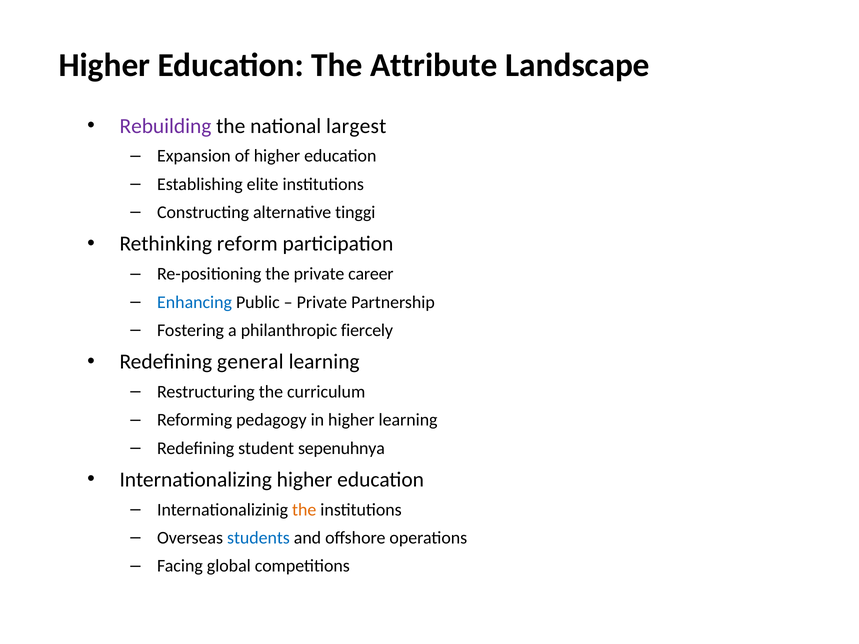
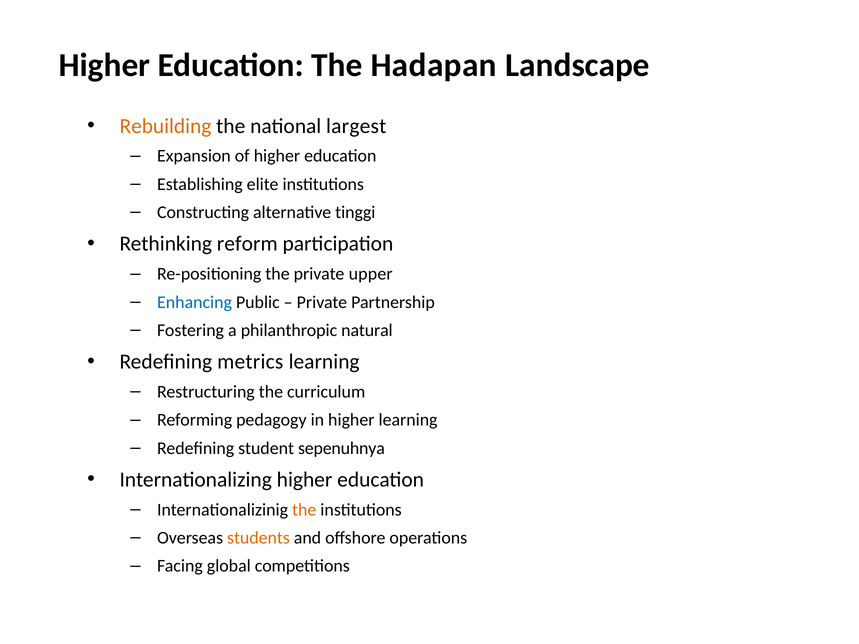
Attribute: Attribute -> Hadapan (434, 65)
Rebuilding colour: purple -> orange (165, 126)
career: career -> upper (371, 274)
fiercely: fiercely -> natural (367, 330)
general: general -> metrics (250, 362)
students colour: blue -> orange (258, 538)
